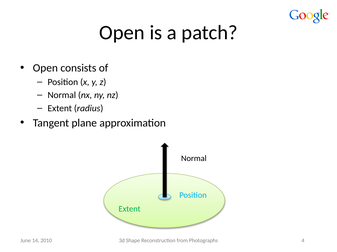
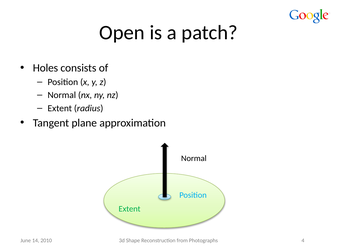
Open: Open -> Holes (45, 68)
